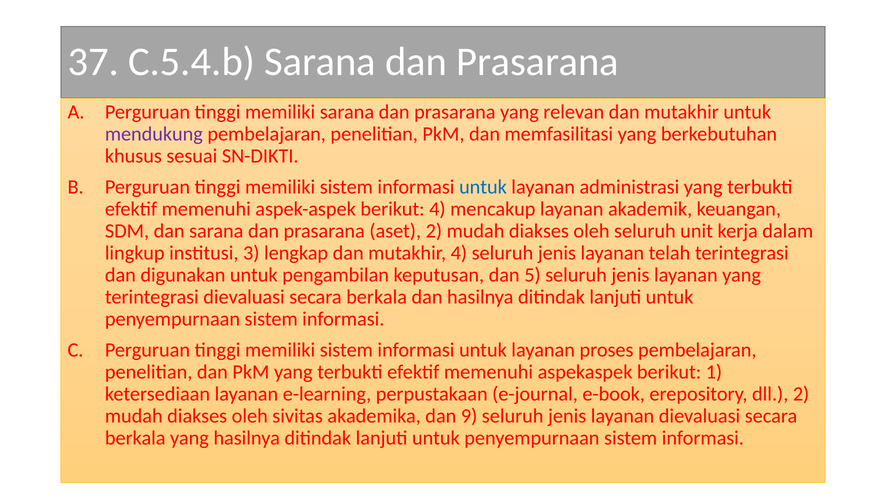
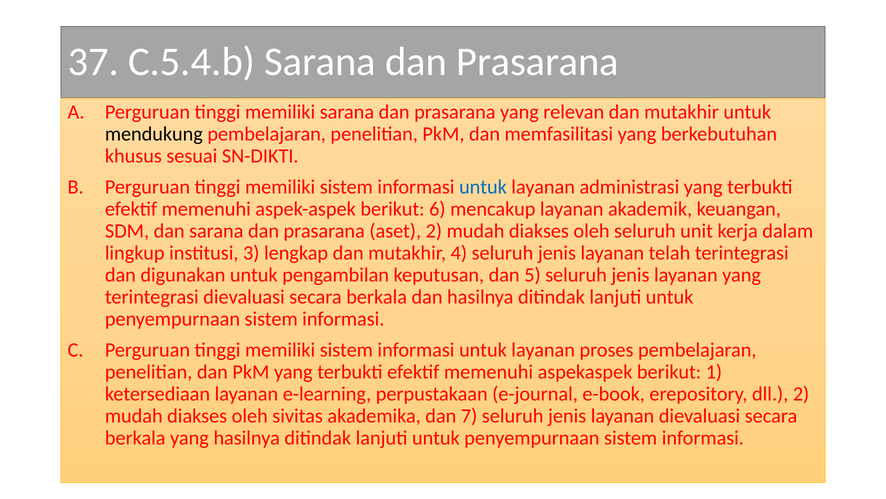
mendukung colour: purple -> black (154, 134)
berikut 4: 4 -> 6 (437, 209)
9: 9 -> 7 (469, 415)
